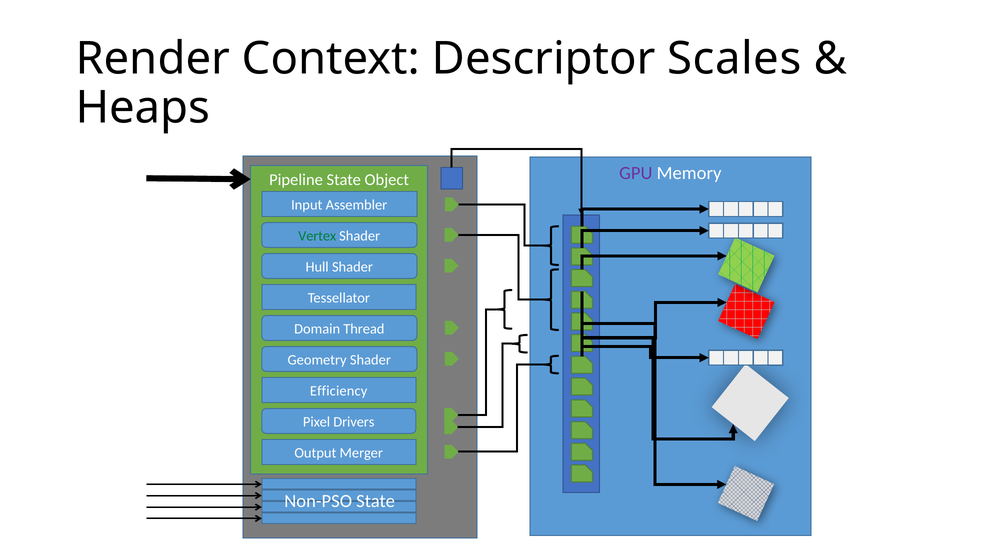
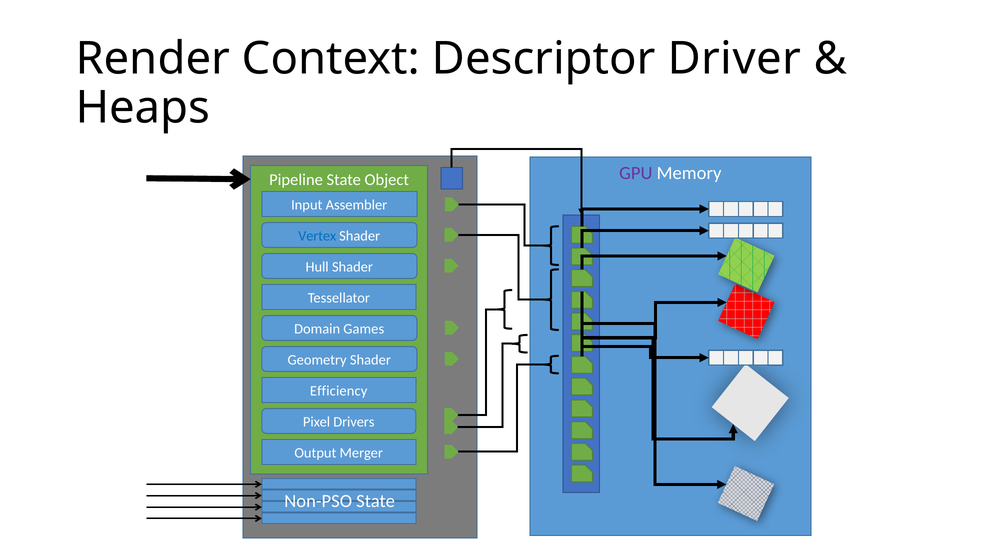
Scales: Scales -> Driver (734, 59)
Vertex colour: green -> blue (317, 236)
Thread: Thread -> Games (364, 329)
